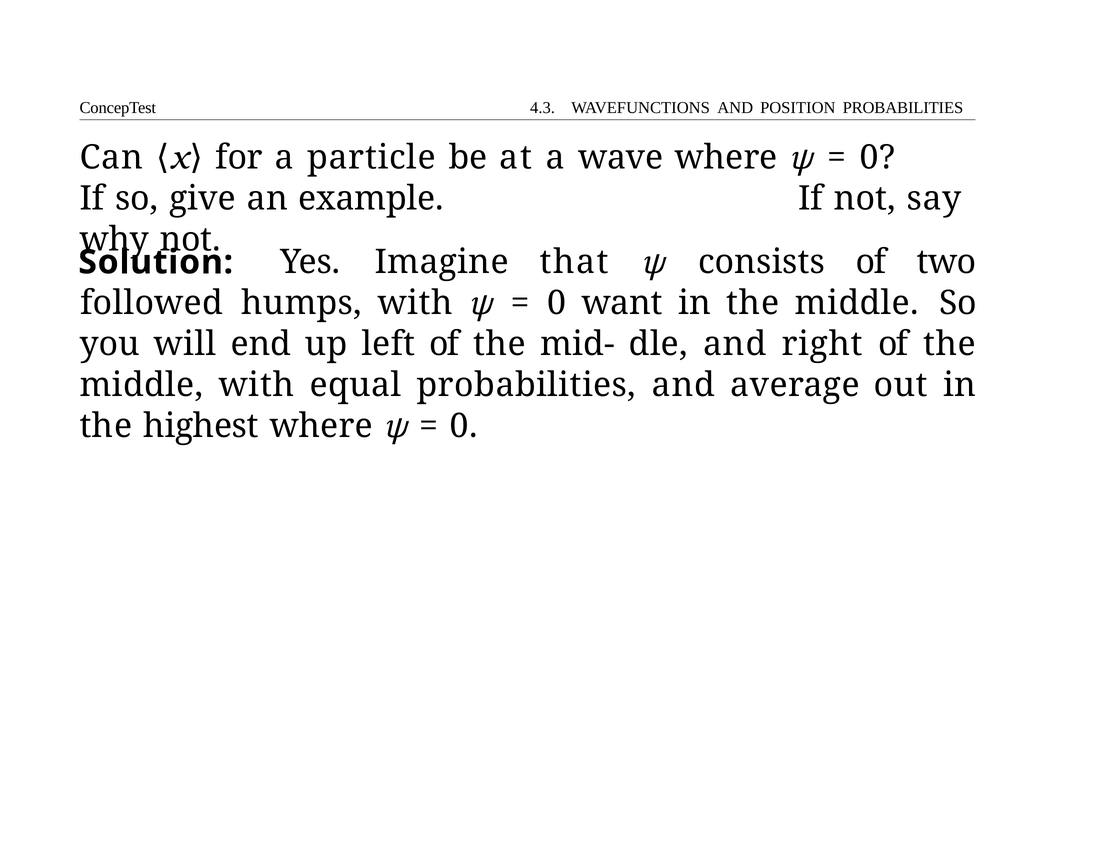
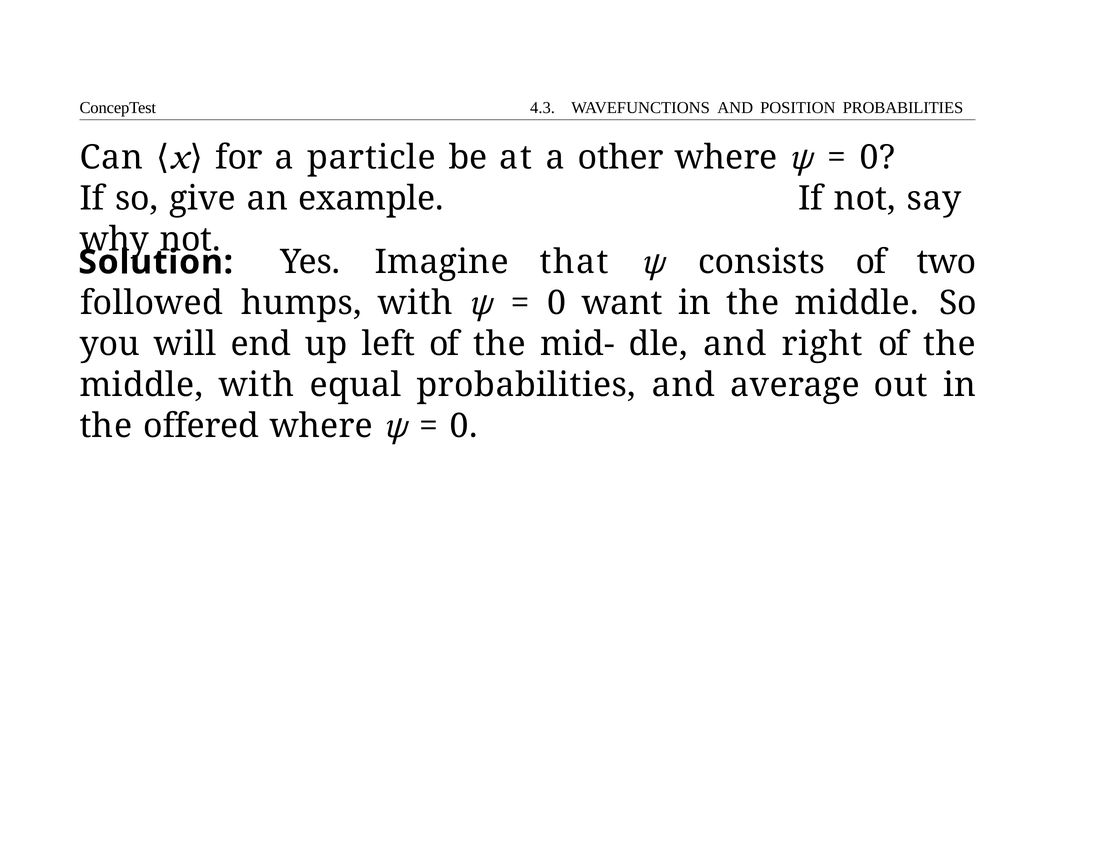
wave: wave -> other (621, 158)
highest: highest -> offered (201, 426)
